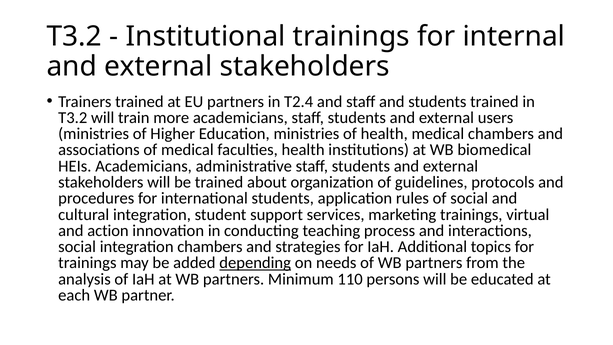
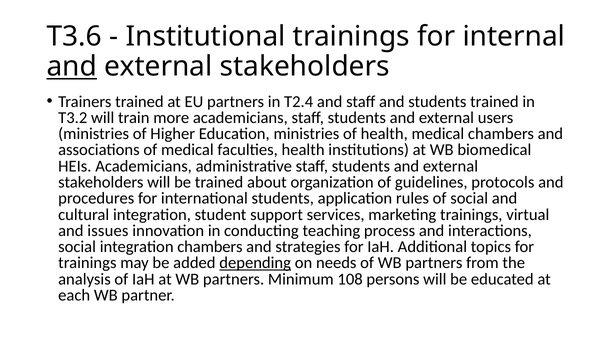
T3.2: T3.2 -> T3.6 (74, 36)
and underline: none -> present (72, 67)
action: action -> issues (108, 231)
110: 110 -> 108 (350, 279)
